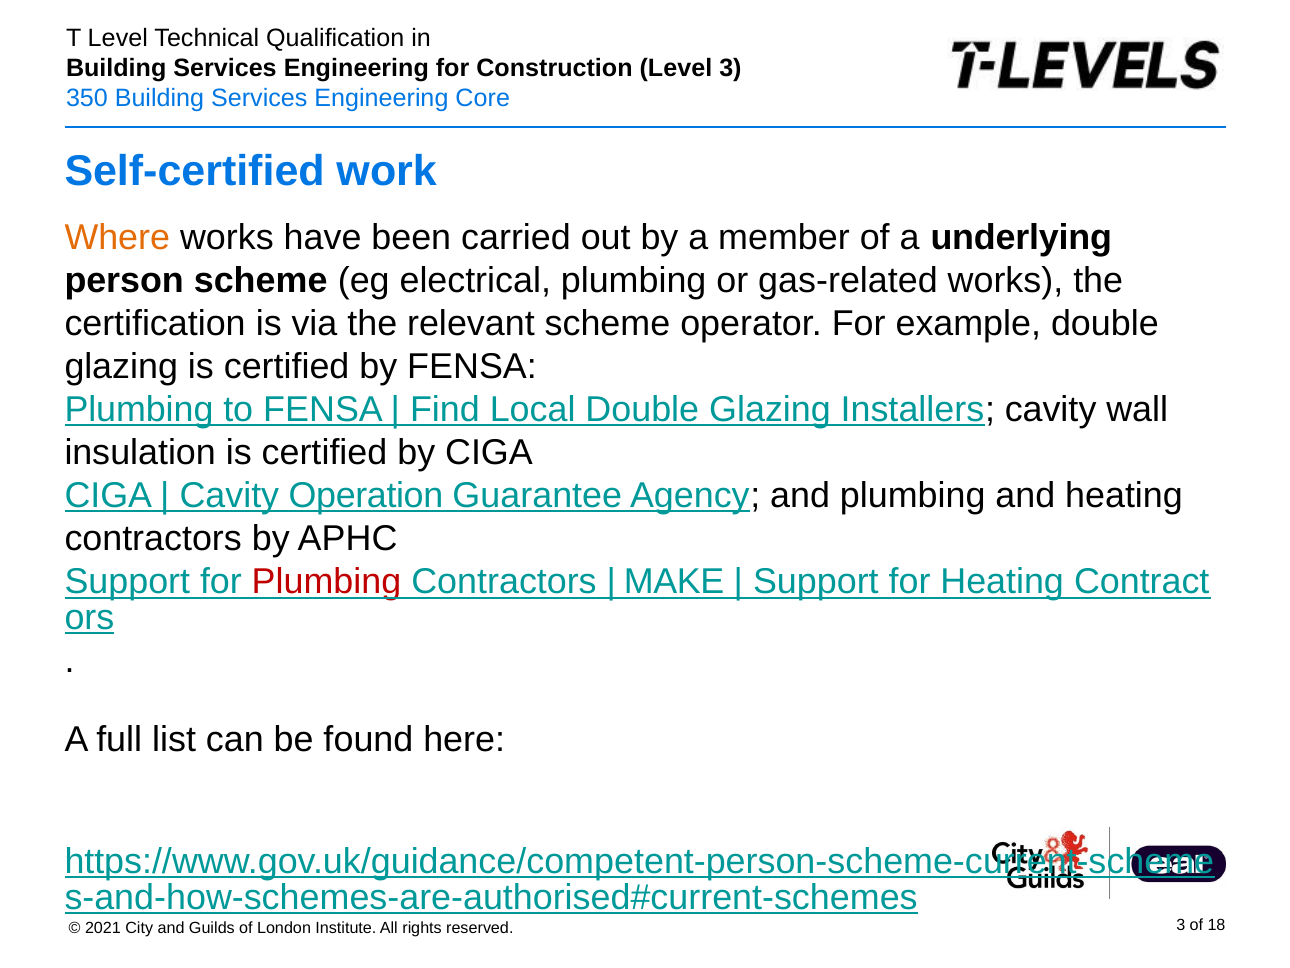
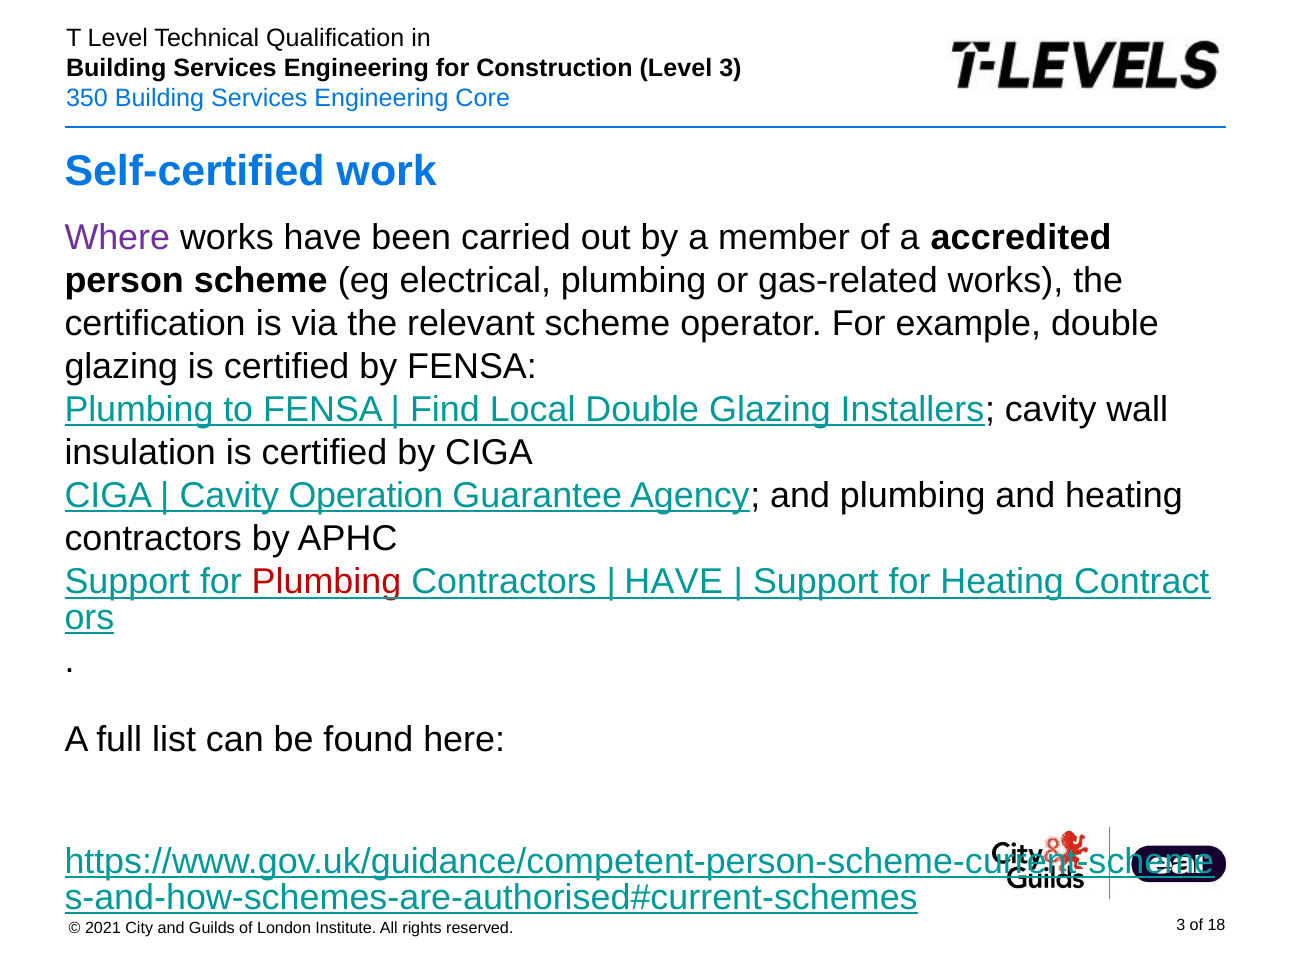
Where colour: orange -> purple (117, 237)
underlying: underlying -> accredited (1021, 237)
MAKE: MAKE -> HAVE (674, 581)
